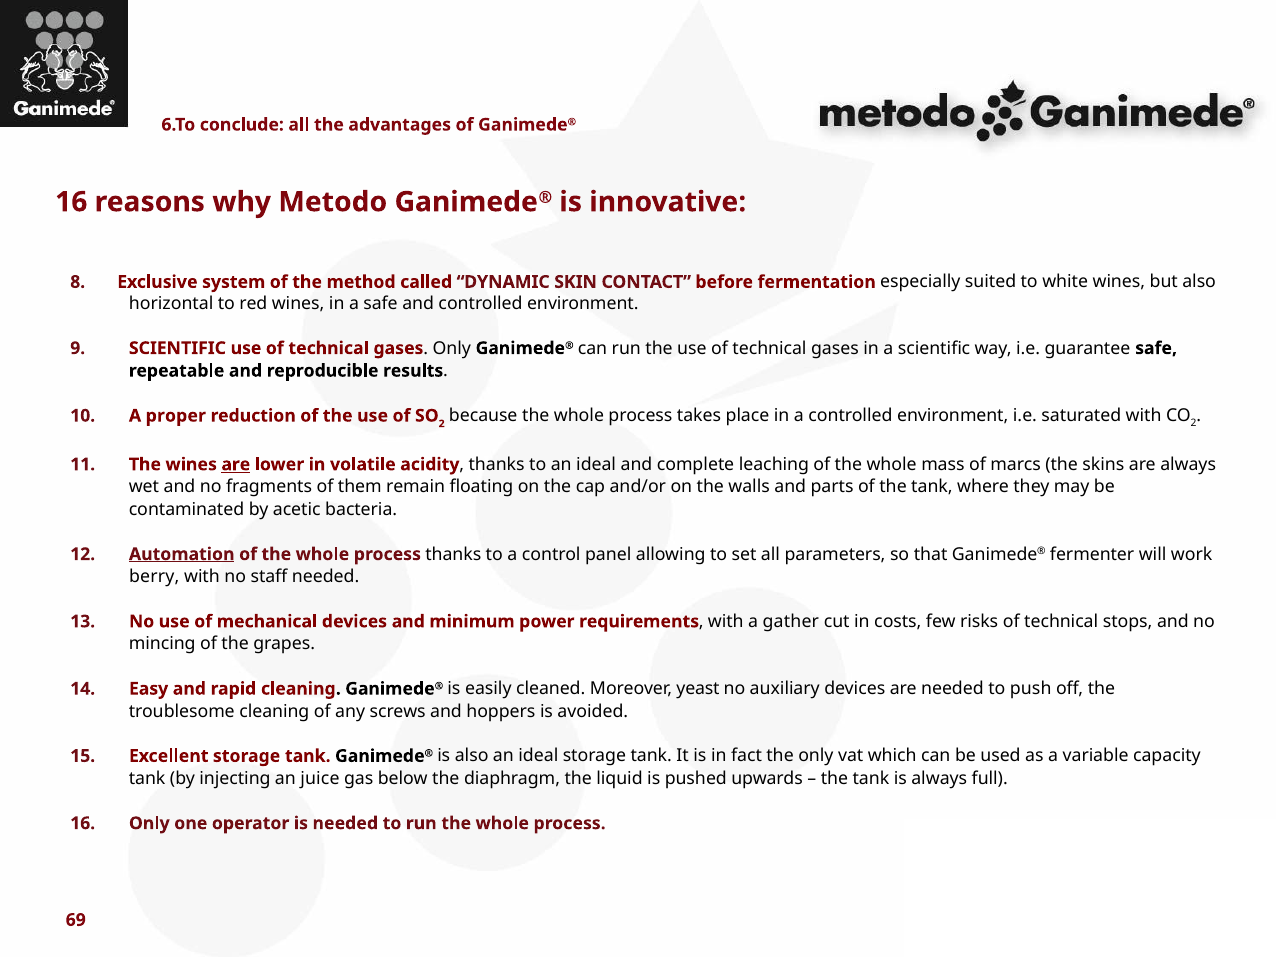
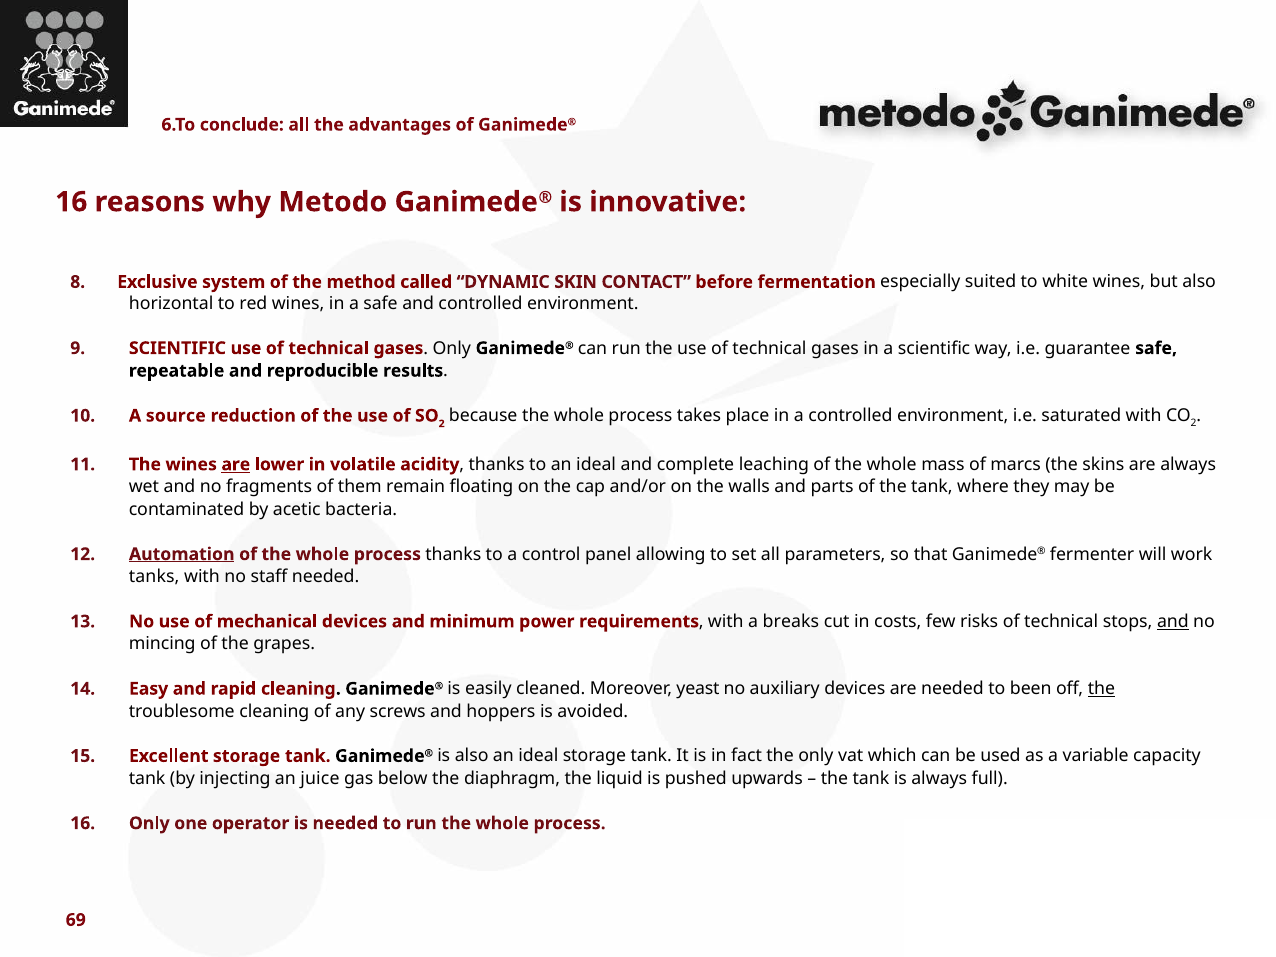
proper: proper -> source (176, 416)
berry: berry -> tanks (154, 577)
gather: gather -> breaks (791, 621)
and underline: none -> present (1173, 621)
push: push -> been (1031, 689)
the underline: none -> present (1101, 689)
